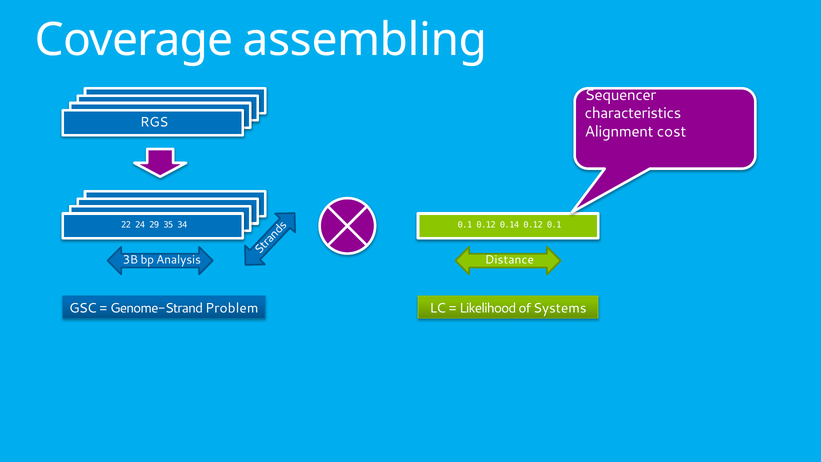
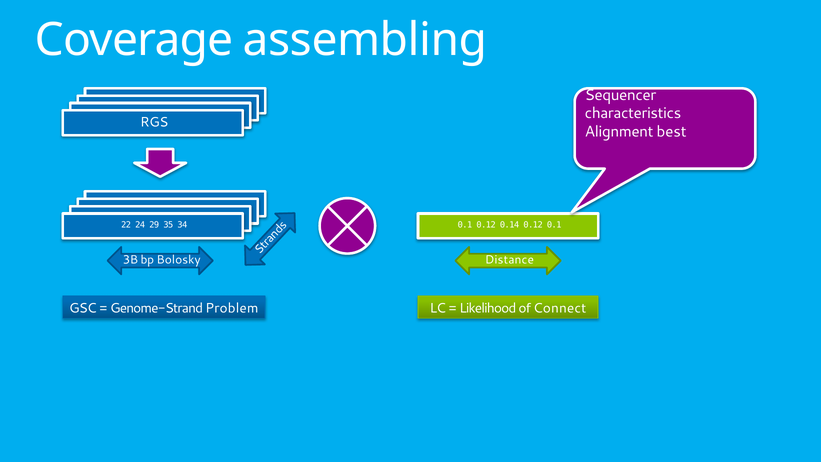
cost: cost -> best (672, 132)
Analysis: Analysis -> Bolosky (179, 260)
Systems: Systems -> Connect (560, 308)
